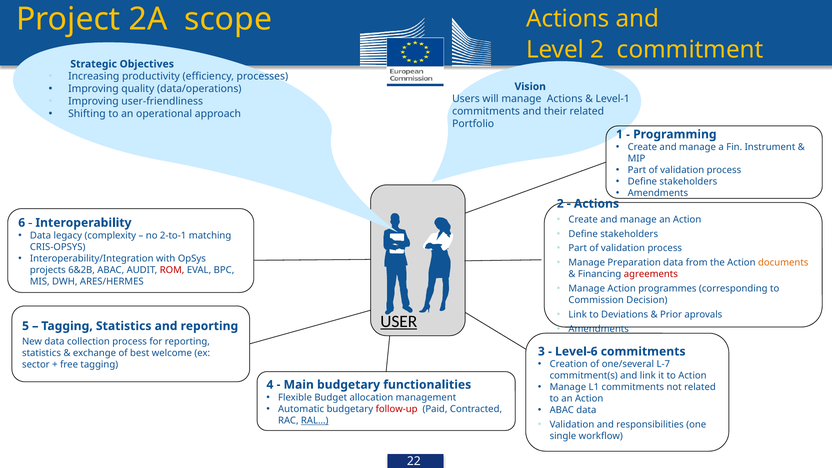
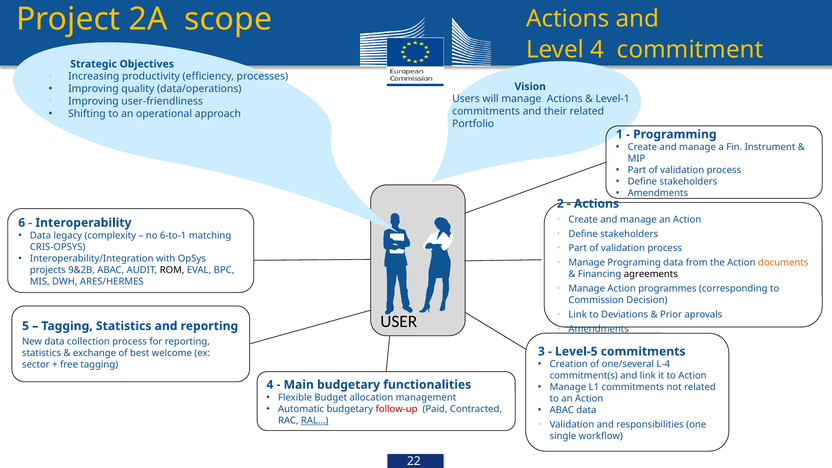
Level 2: 2 -> 4 (597, 50)
2-to-1: 2-to-1 -> 6-to-1 (173, 236)
Preparation: Preparation -> Programing (634, 263)
6&2B: 6&2B -> 9&2B (82, 270)
ROM colour: red -> black (172, 270)
agreements colour: red -> black (651, 274)
USER underline: present -> none (399, 322)
Level-6: Level-6 -> Level-5 (576, 351)
L-7: L-7 -> L-4 (663, 364)
